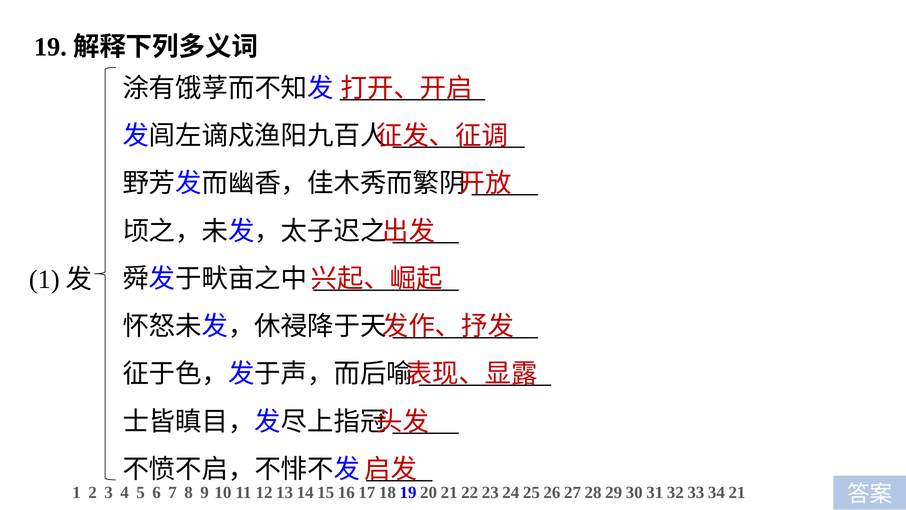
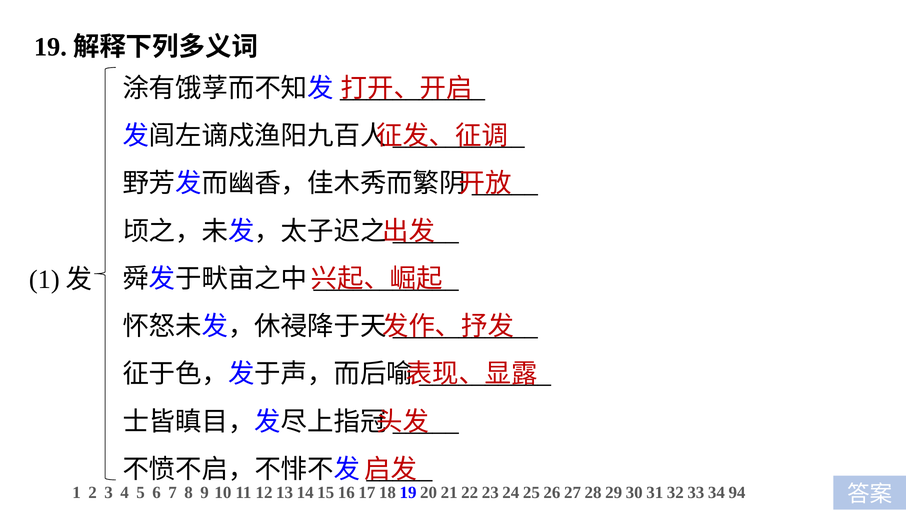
21: 21 -> 94 (737, 492)
